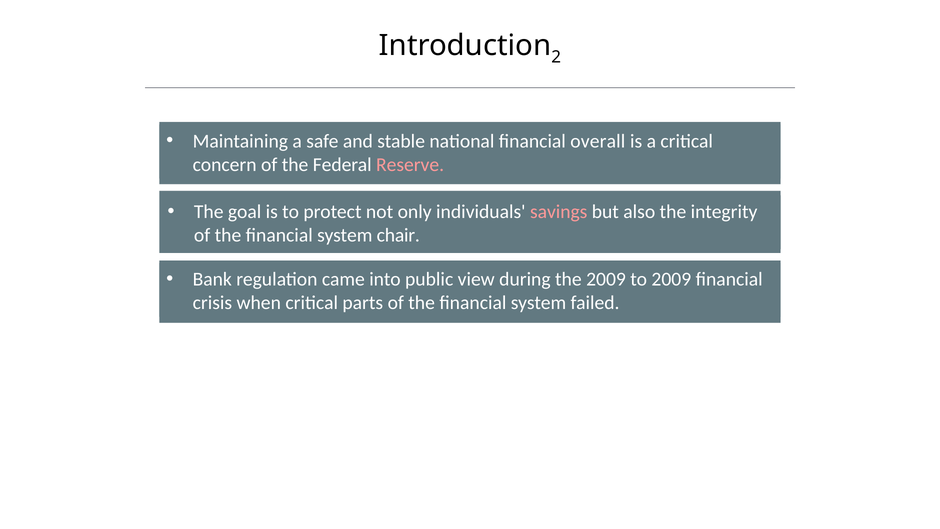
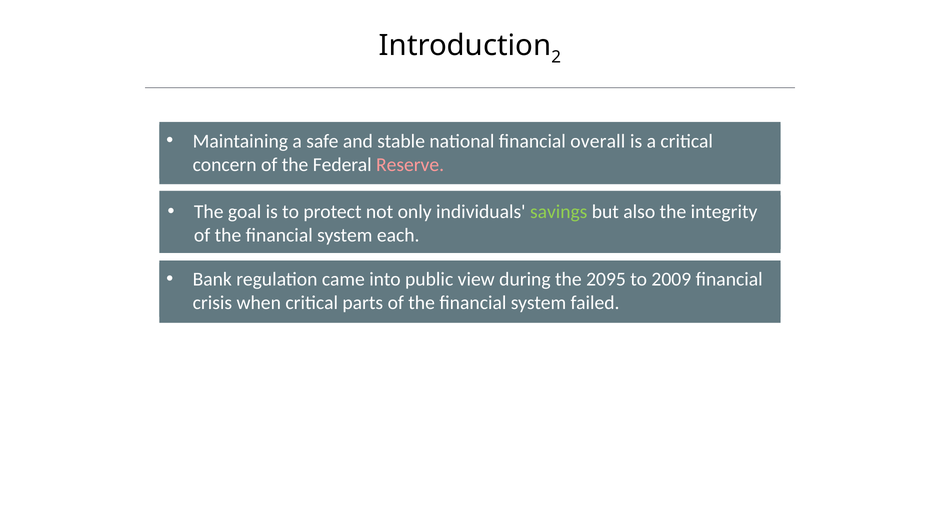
savings colour: pink -> light green (559, 212)
chair: chair -> each (398, 235)
the 2009: 2009 -> 2095 (606, 279)
